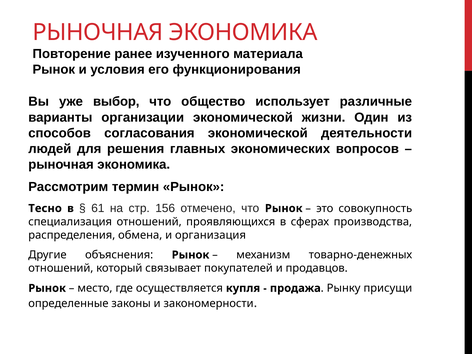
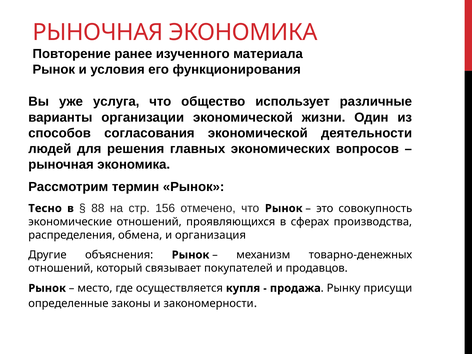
выбор: выбор -> услуга (116, 102)
61: 61 -> 88 (98, 208)
специализация: специализация -> экономические (70, 222)
